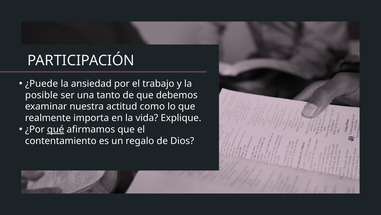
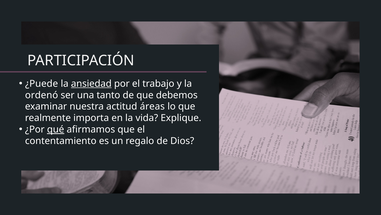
ansiedad underline: none -> present (91, 83)
posible: posible -> ordenó (42, 95)
como: como -> áreas (152, 106)
